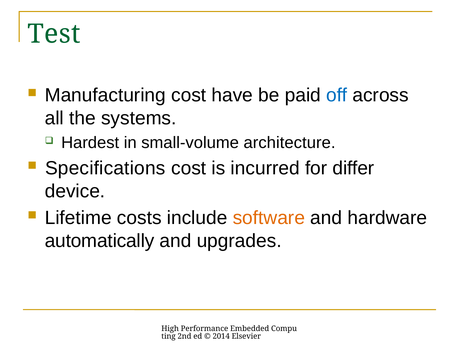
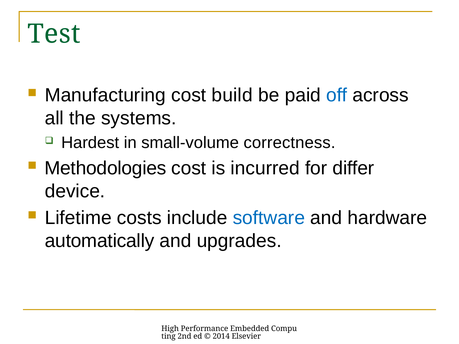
have: have -> build (232, 95)
architecture: architecture -> correctness (289, 143)
Specifications: Specifications -> Methodologies (105, 168)
software colour: orange -> blue (269, 218)
